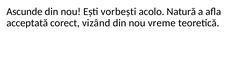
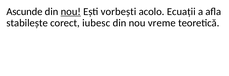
nou underline: none -> present (71, 12)
Natură: Natură -> Ecuații (181, 12)
acceptată: acceptată -> stabilește (27, 23)
vizând: vizând -> iubesc (96, 23)
